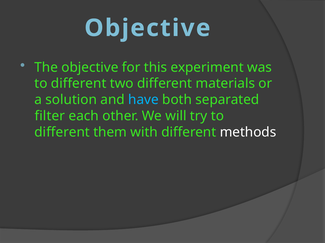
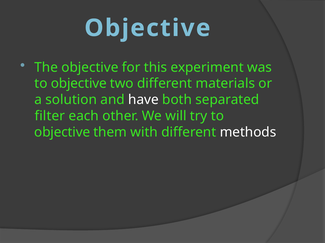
different: different -> objective (79, 84)
have colour: light blue -> white (143, 100)
different: different -> objective (62, 133)
